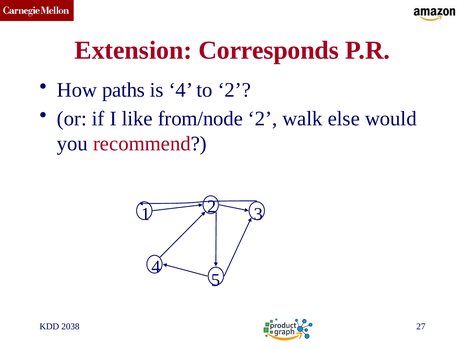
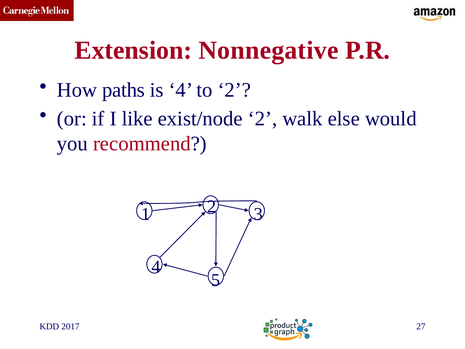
Corresponds: Corresponds -> Nonnegative (268, 50)
from/node: from/node -> exist/node (200, 119)
2038: 2038 -> 2017 (70, 326)
